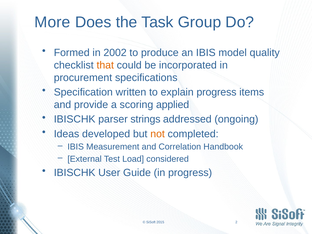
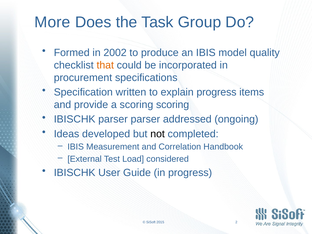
scoring applied: applied -> scoring (173, 105)
parser strings: strings -> parser (145, 119)
not colour: orange -> black (158, 134)
